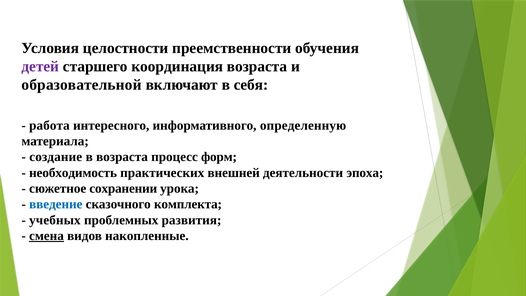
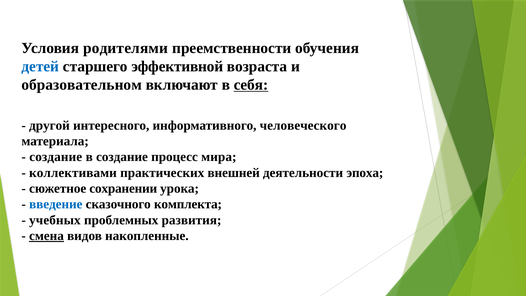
целостности: целостности -> родителями (126, 48)
детей colour: purple -> blue (40, 66)
координация: координация -> эффективной (177, 66)
образовательной: образовательной -> образовательном (82, 85)
себя underline: none -> present (251, 85)
работа: работа -> другой (49, 125)
определенную: определенную -> человеческого (303, 125)
в возраста: возраста -> создание (122, 157)
форм: форм -> мира (219, 157)
необходимость: необходимость -> коллективами (73, 173)
